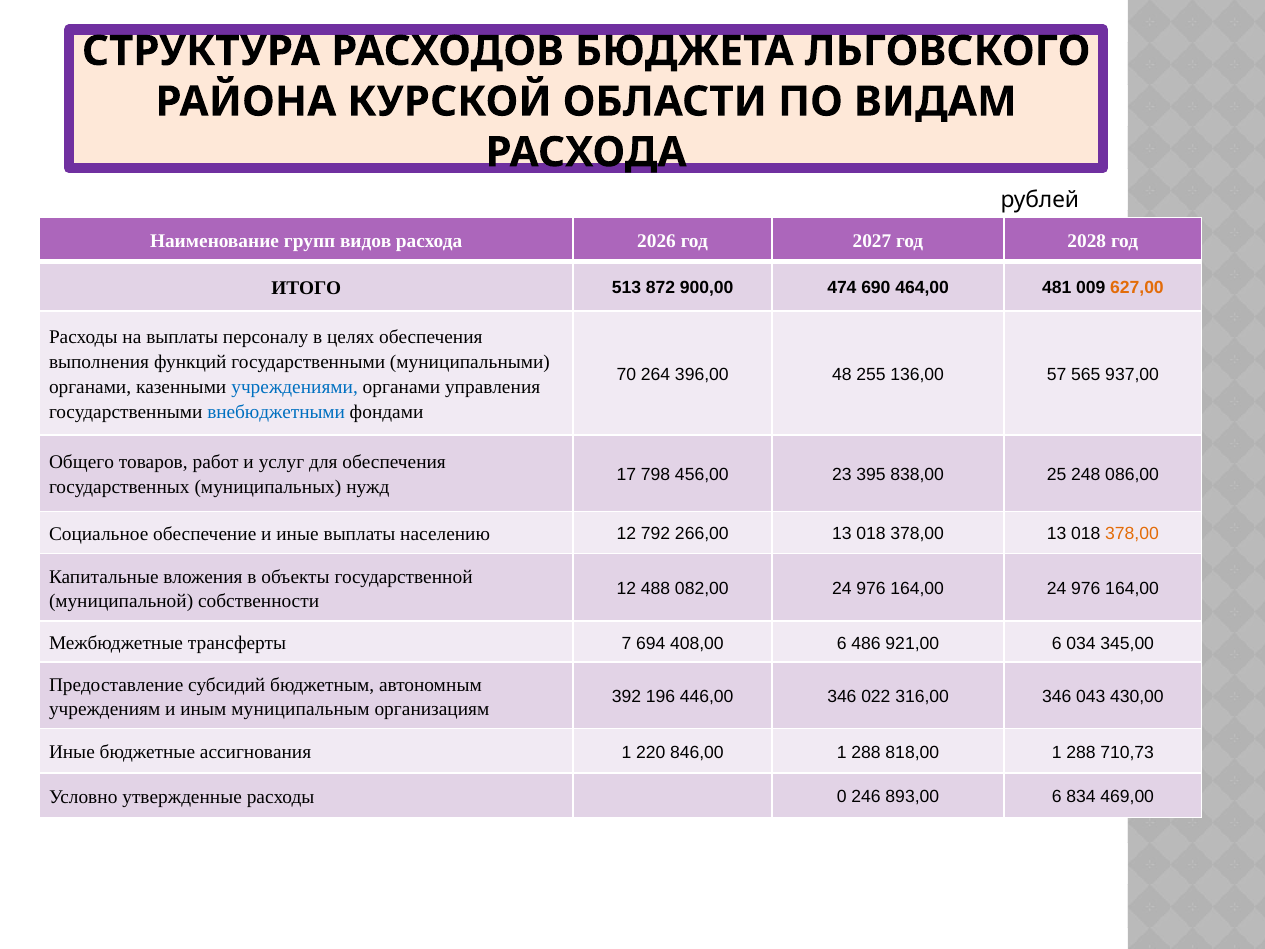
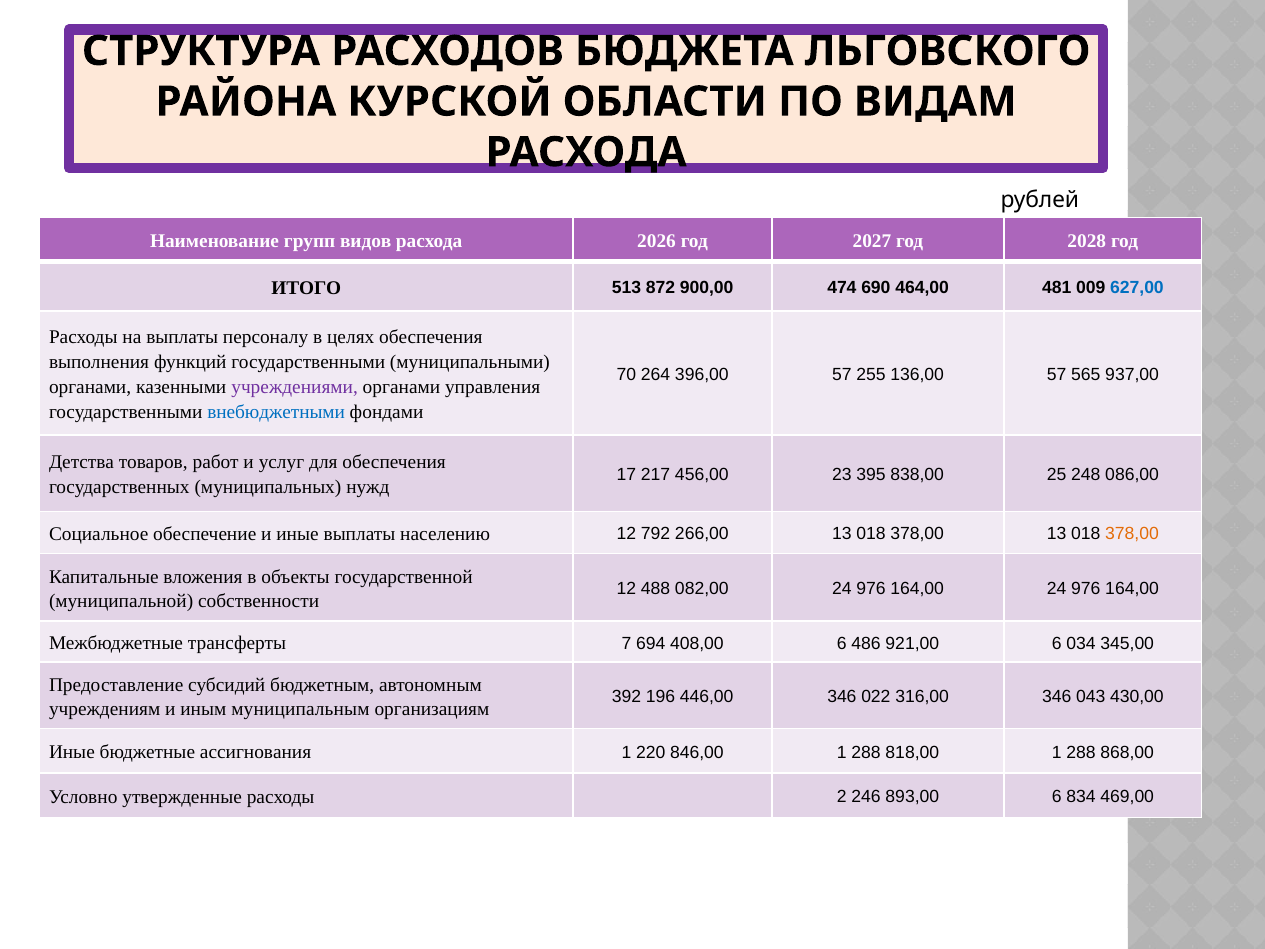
627,00 colour: orange -> blue (1137, 288)
396,00 48: 48 -> 57 (842, 374)
учреждениями colour: blue -> purple (295, 387)
Общего: Общего -> Детства (82, 462)
798: 798 -> 217 (656, 475)
710,73: 710,73 -> 868,00 (1127, 752)
0: 0 -> 2 (842, 797)
